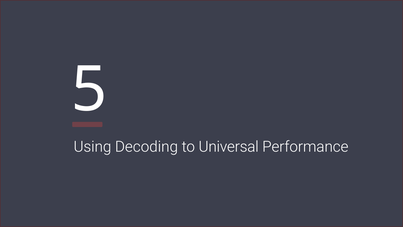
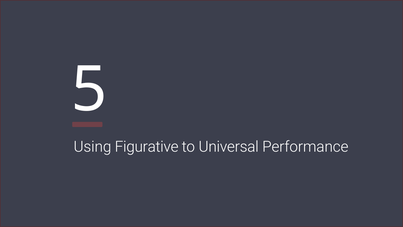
Decoding: Decoding -> Figurative (147, 147)
